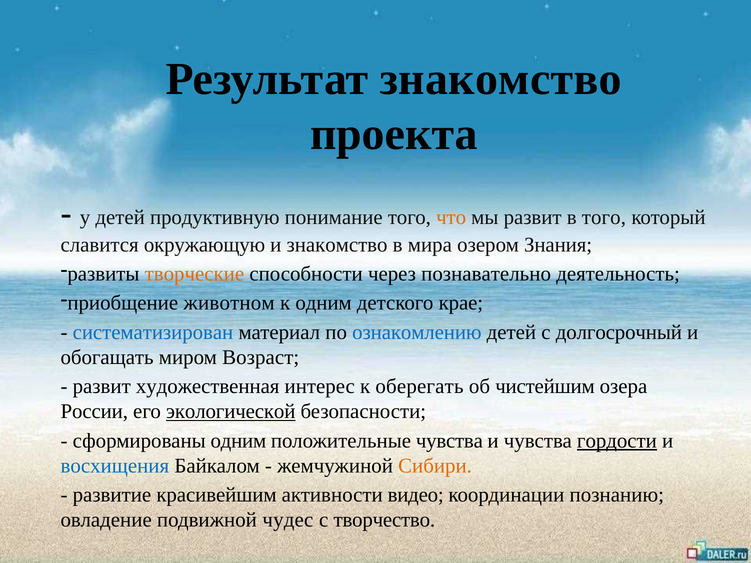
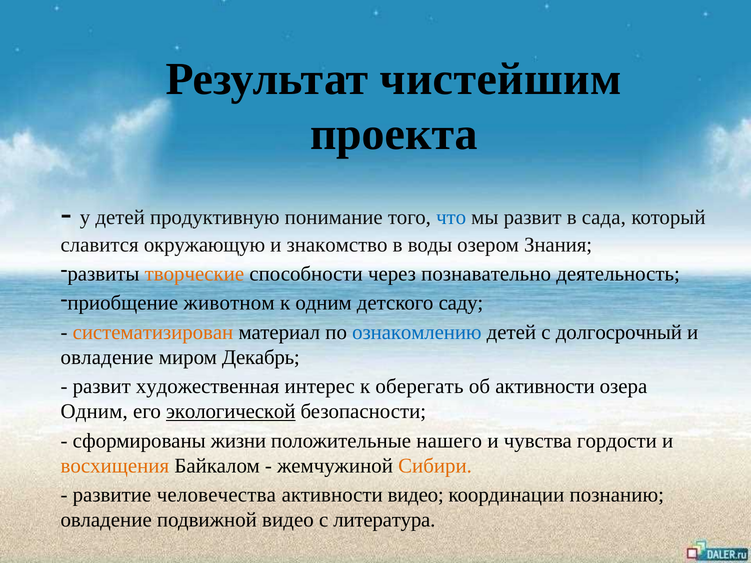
Результат знакомство: знакомство -> чистейшим (501, 79)
что colour: orange -> blue (451, 217)
в того: того -> сада (604, 217)
мира: мира -> воды (430, 245)
крае: крае -> саду (461, 303)
систематизирован colour: blue -> orange (153, 332)
обогащать: обогащать -> овладение (107, 357)
Возраст: Возраст -> Декабрь (261, 357)
об чистейшим: чистейшим -> активности (545, 387)
России: России -> Одним (94, 412)
сформированы одним: одним -> жизни (238, 441)
положительные чувства: чувства -> нашего (449, 441)
гордости underline: present -> none (617, 441)
восхищения colour: blue -> orange (115, 466)
красивейшим: красивейшим -> человечества (216, 495)
подвижной чудес: чудес -> видео (288, 520)
творчество: творчество -> литература (384, 520)
